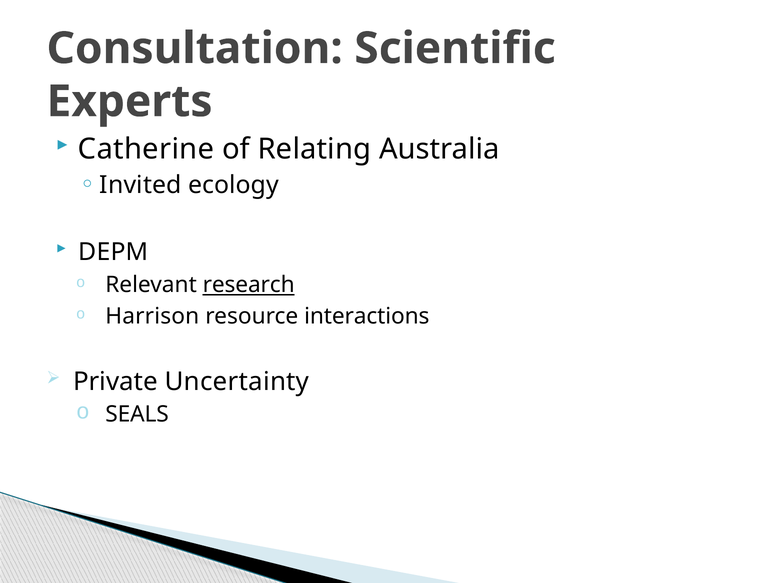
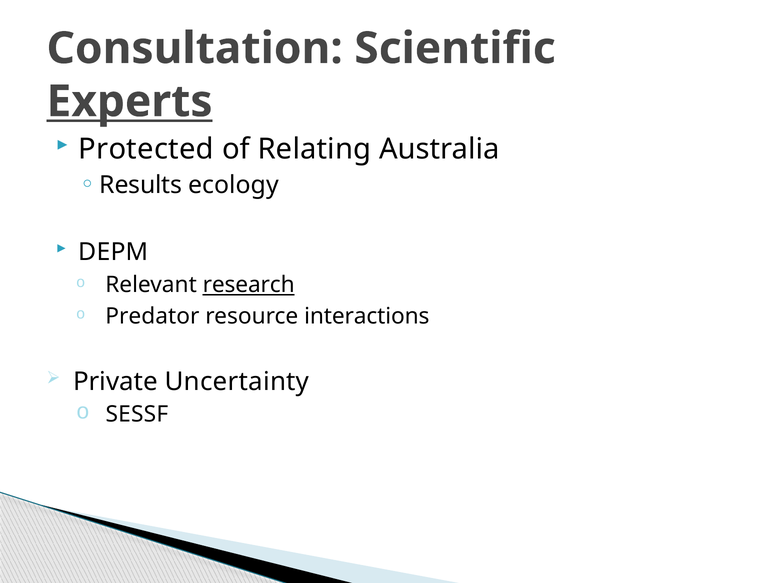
Experts underline: none -> present (130, 102)
Catherine: Catherine -> Protected (146, 149)
Invited: Invited -> Results (141, 185)
Harrison: Harrison -> Predator (152, 317)
SEALS: SEALS -> SESSF (137, 415)
